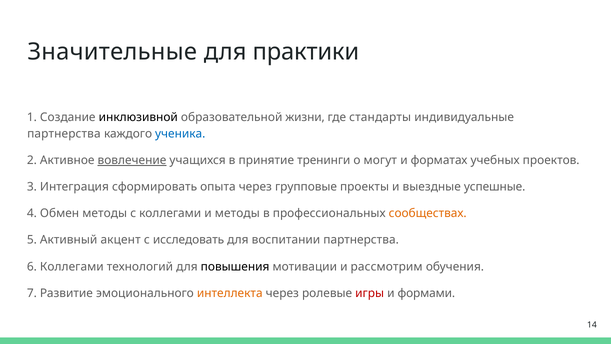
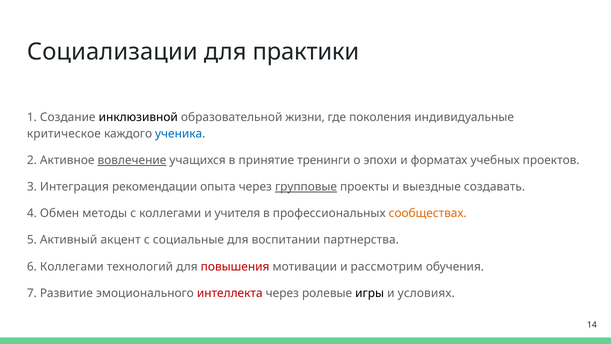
Значительные: Значительные -> Социализации (112, 52)
стандарты: стандарты -> поколения (380, 117)
партнерства: партнерства -> критическое (64, 134)
могут: могут -> эпохи (380, 160)
сформировать: сформировать -> рекомендации (155, 187)
групповые underline: none -> present (306, 187)
успешные: успешные -> создавать (495, 187)
и методы: методы -> учителя (237, 213)
исследовать: исследовать -> социальные (188, 240)
повышения colour: black -> red (235, 266)
интеллекта colour: orange -> red (230, 293)
игры colour: red -> black (370, 293)
формами: формами -> условиях (426, 293)
